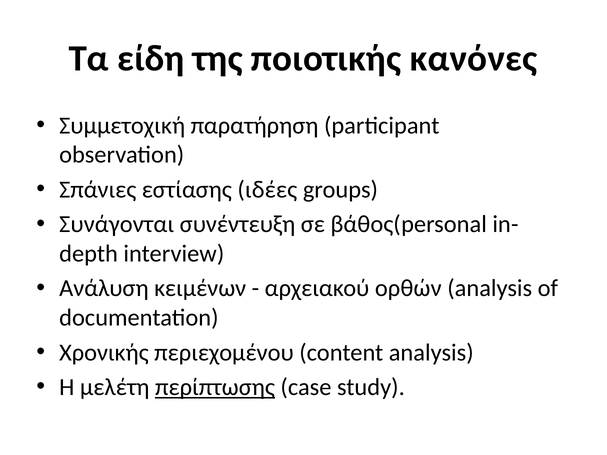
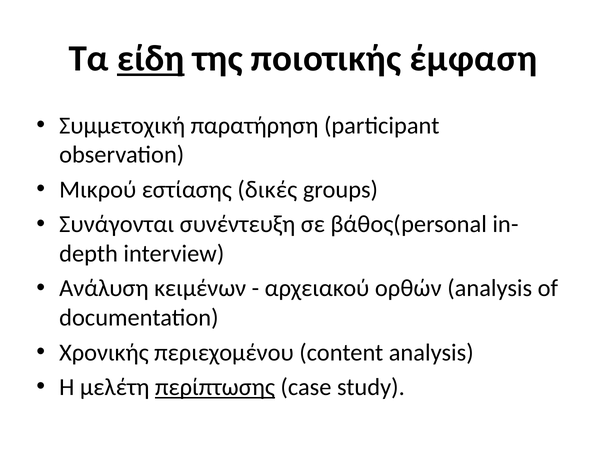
είδη underline: none -> present (151, 59)
κανόνες: κανόνες -> έμφαση (473, 59)
Σπάνιες: Σπάνιες -> Μικρού (98, 190)
ιδέες: ιδέες -> δικές (267, 190)
